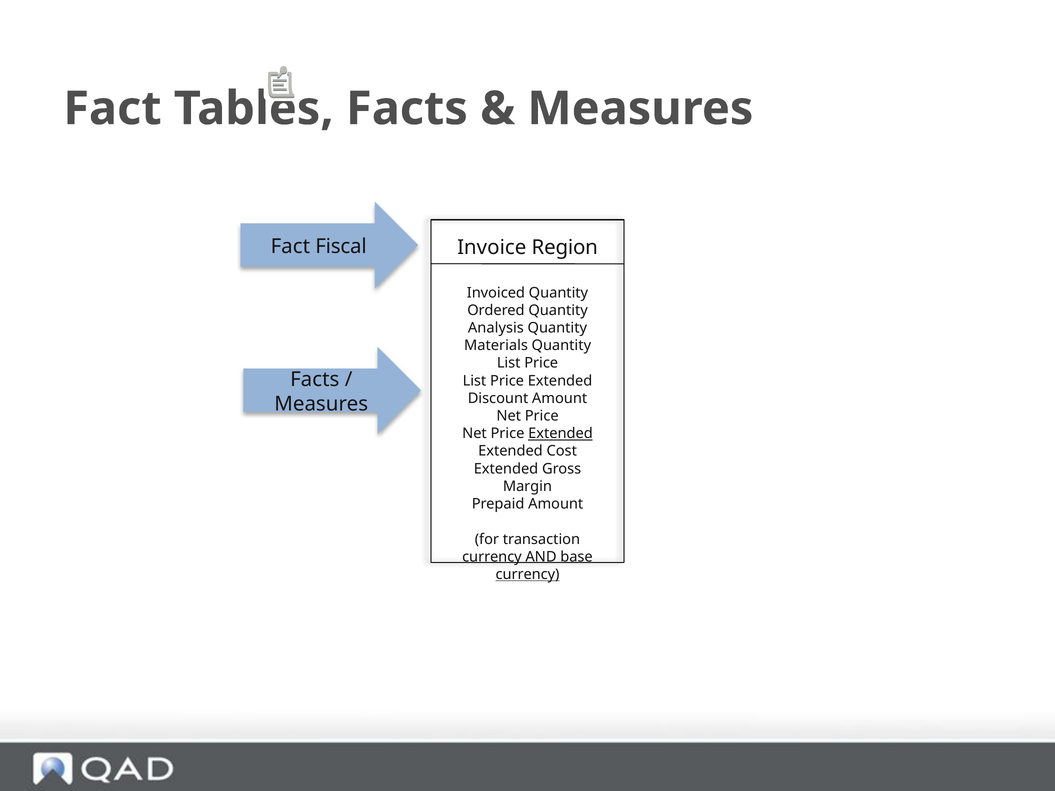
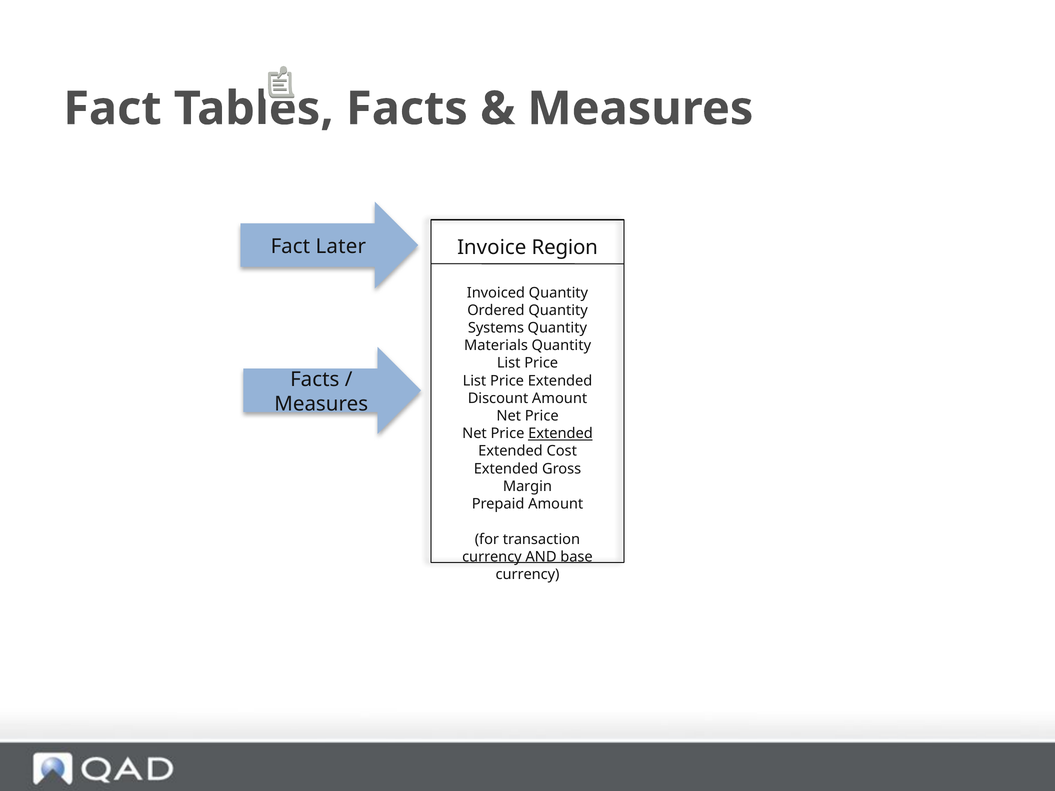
Fiscal: Fiscal -> Later (341, 247)
Analysis: Analysis -> Systems (496, 328)
currency underline: present -> none (528, 575)
